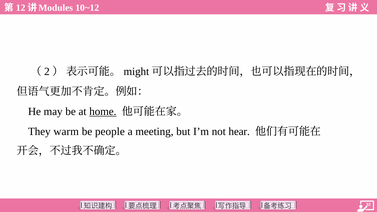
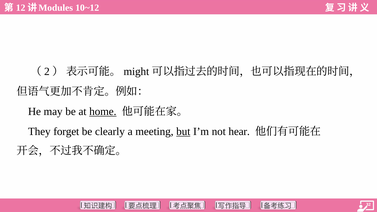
warm: warm -> forget (66, 132)
people: people -> clearly (110, 132)
but underline: none -> present (183, 132)
